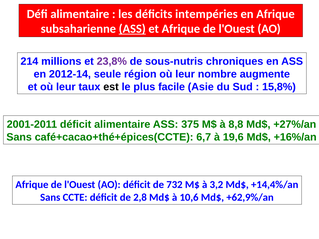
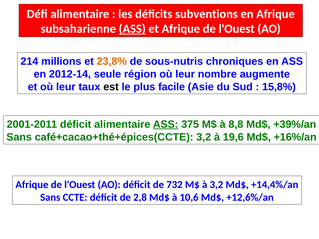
intempéries: intempéries -> subventions (206, 14)
23,8% colour: purple -> orange (112, 61)
ASS underline: none -> present (166, 124)
+27%/an: +27%/an -> +39%/an (295, 124)
café+cacao+thé+épices(CCTE 6,7: 6,7 -> 3,2 (204, 137)
+62,9%/an: +62,9%/an -> +12,6%/an (250, 197)
